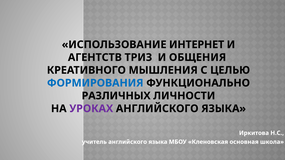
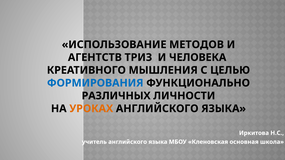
ИНТЕРНЕТ: ИНТЕРНЕТ -> МЕТОДОВ (197, 45)
ОБЩЕНИЯ: ОБЩЕНИЯ -> ЧЕЛОВЕКА (198, 57)
УРОКАХ colour: purple -> orange (91, 109)
